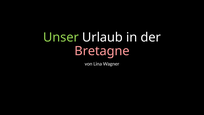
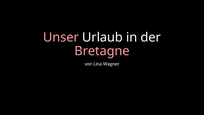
Unser colour: light green -> pink (61, 37)
